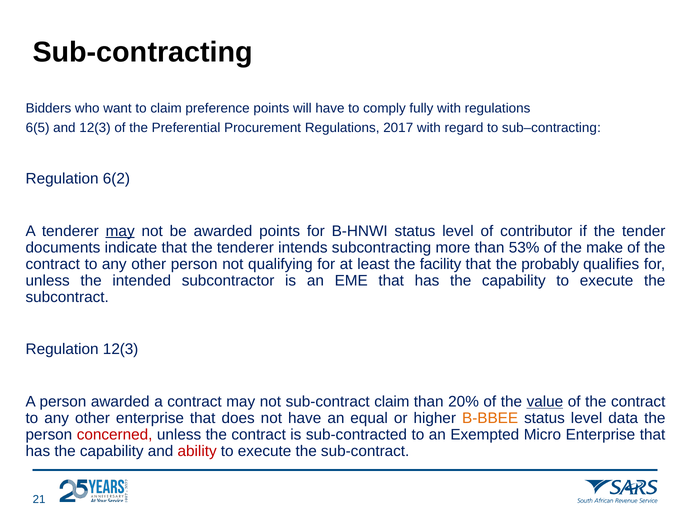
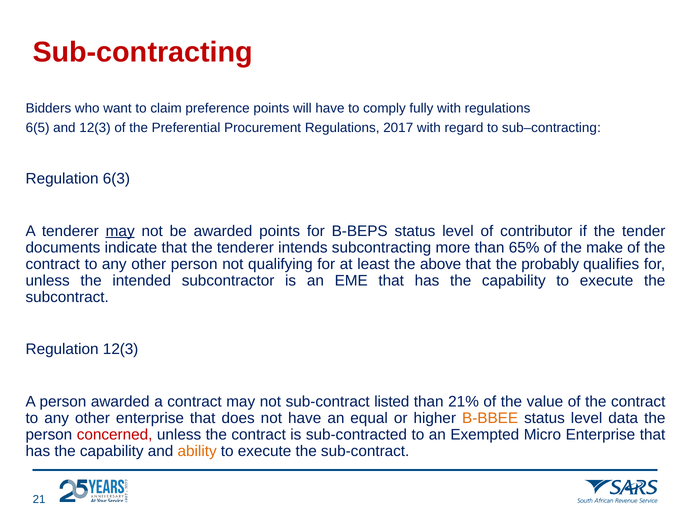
Sub-contracting colour: black -> red (143, 52)
6(2: 6(2 -> 6(3 (116, 179)
B-HNWI: B-HNWI -> B-BEPS (360, 231)
53%: 53% -> 65% (524, 248)
facility: facility -> above (441, 264)
sub-contract claim: claim -> listed (392, 402)
20%: 20% -> 21% (464, 402)
value underline: present -> none (545, 402)
ability colour: red -> orange (197, 452)
